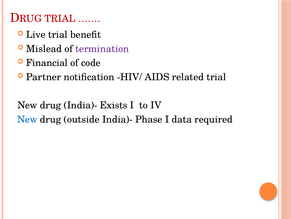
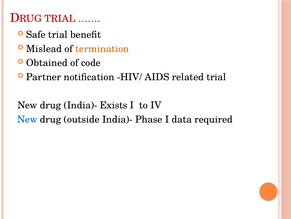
Live: Live -> Safe (36, 35)
termination colour: purple -> orange (102, 49)
Financial: Financial -> Obtained (47, 63)
